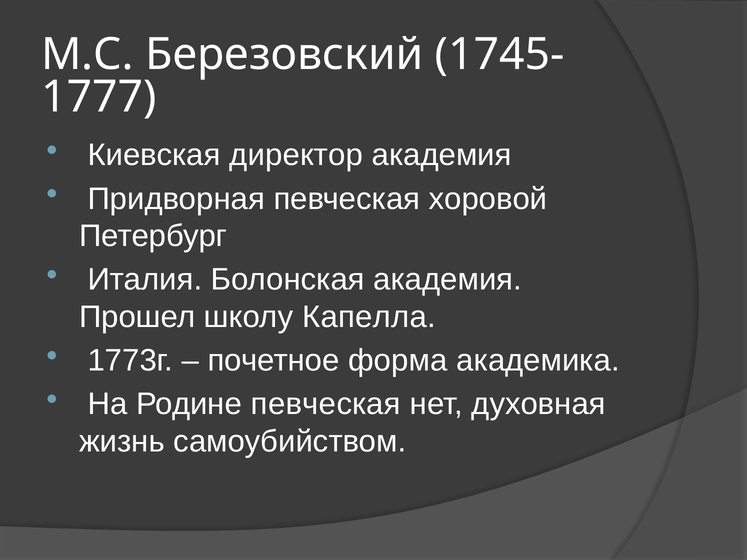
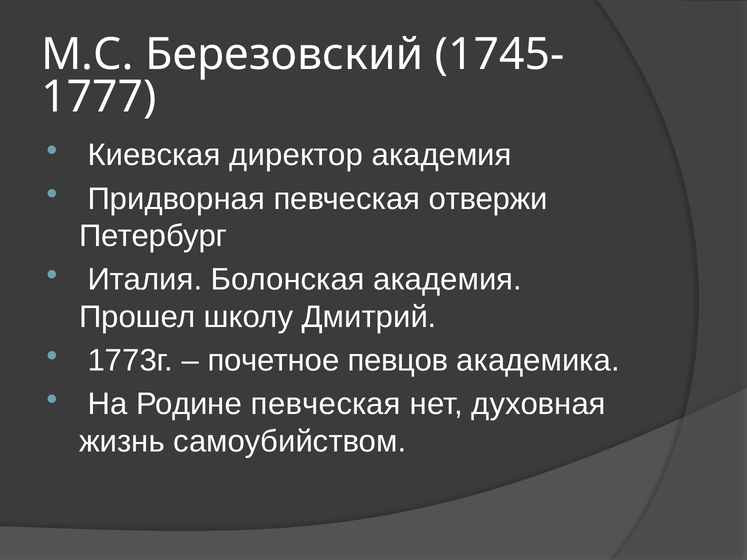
хоровой: хоровой -> отвержи (488, 199)
Капелла: Капелла -> Дмитрий (369, 317)
форма: форма -> певцов (398, 361)
